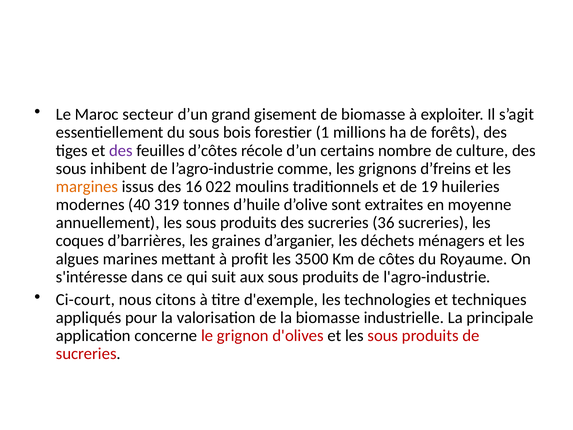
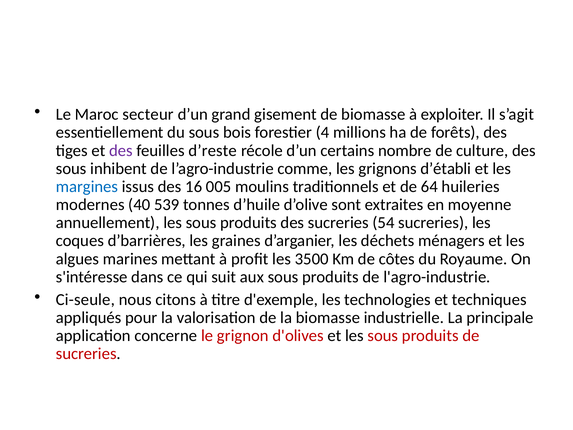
1: 1 -> 4 (323, 132)
d’côtes: d’côtes -> d’reste (213, 150)
d’freins: d’freins -> d’établi (446, 168)
margines colour: orange -> blue (87, 187)
022: 022 -> 005 (219, 187)
19: 19 -> 64 (429, 187)
319: 319 -> 539 (167, 205)
36: 36 -> 54 (383, 223)
Ci-court: Ci-court -> Ci-seule (85, 299)
